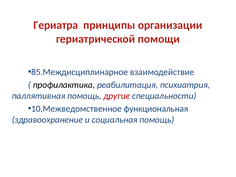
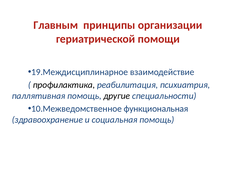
Гериатра: Гериатра -> Главным (56, 25)
85.Междисциплинарное: 85.Междисциплинарное -> 19.Междисциплинарное (80, 72)
другие colour: red -> black (117, 96)
